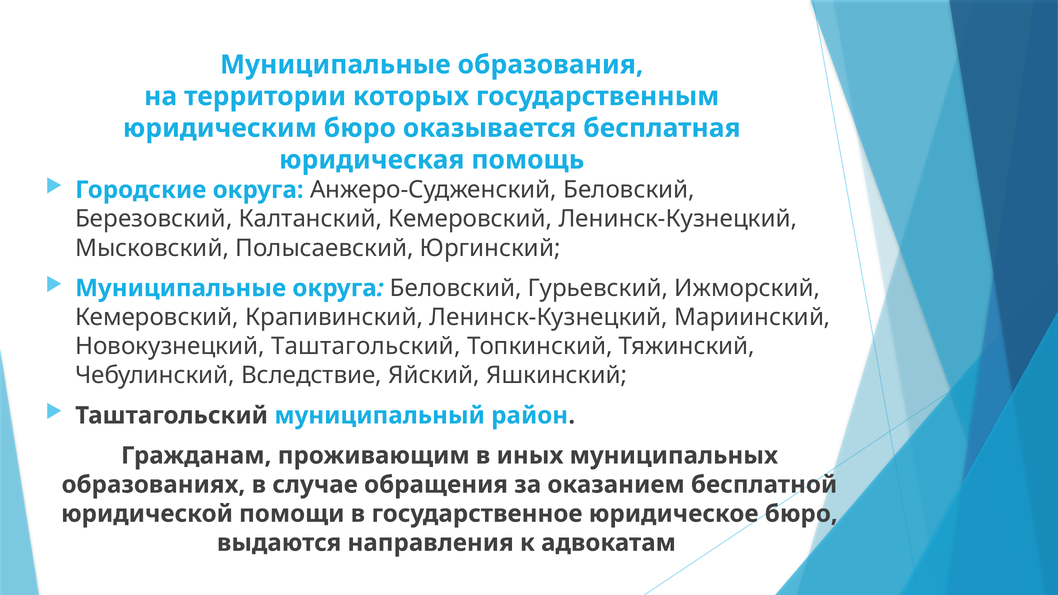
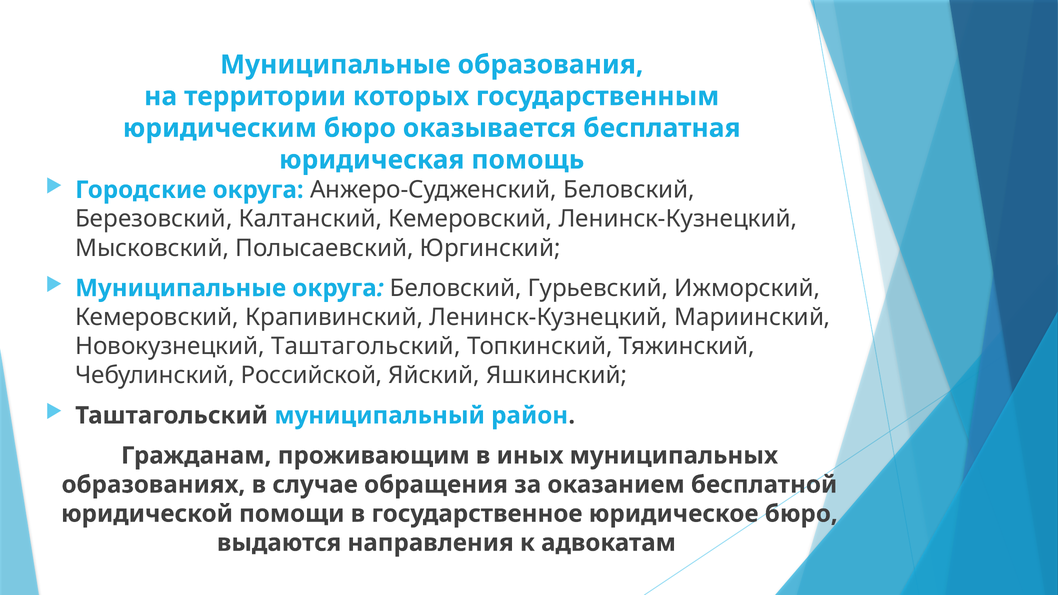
Вследствие: Вследствие -> Российской (312, 375)
